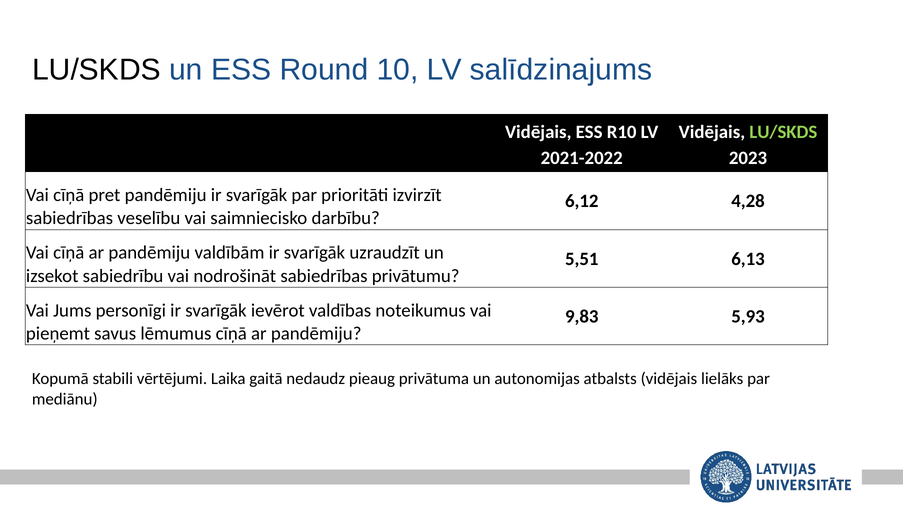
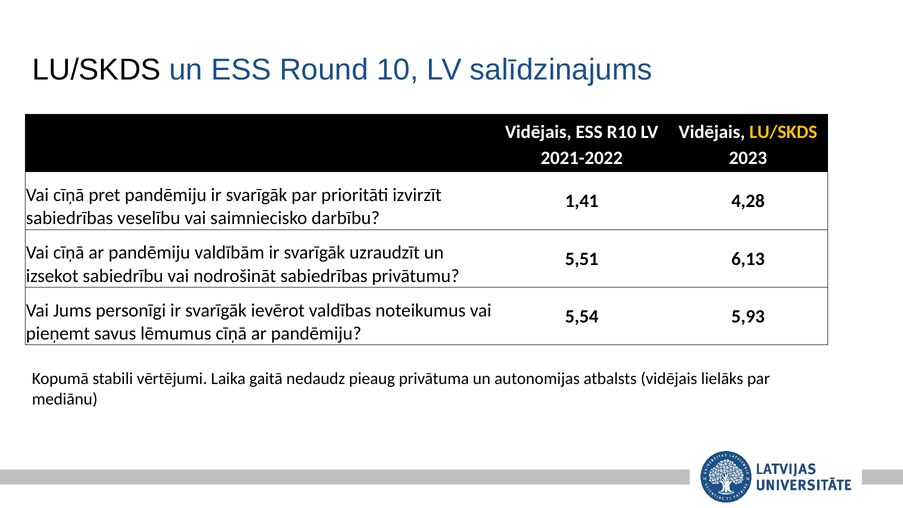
LU/SKDS colour: light green -> yellow (783, 132)
6,12: 6,12 -> 1,41 (582, 201)
9,83: 9,83 -> 5,54 (582, 316)
